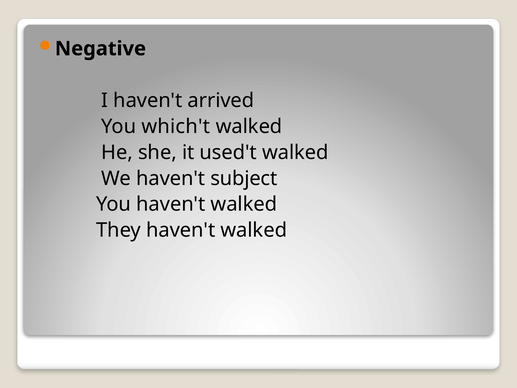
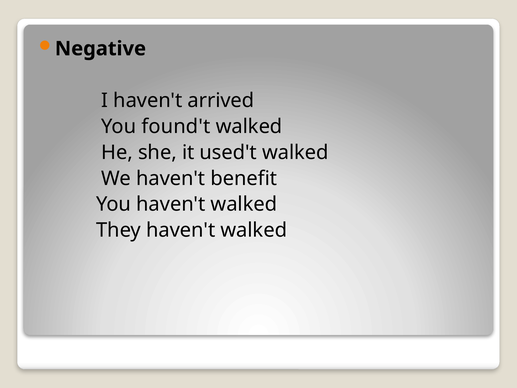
which't: which't -> found't (176, 126)
subject: subject -> benefit (244, 178)
